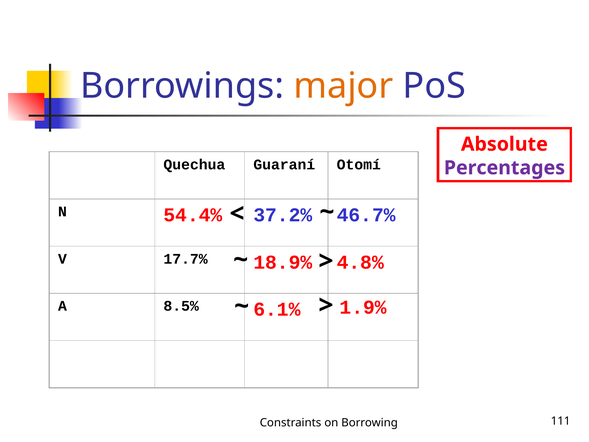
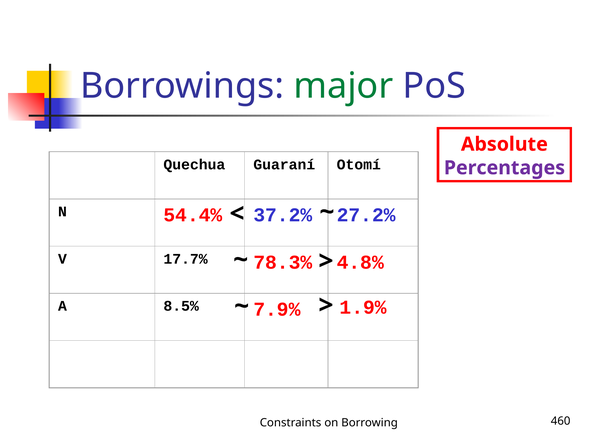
major colour: orange -> green (343, 86)
46.7%: 46.7% -> 27.2% (366, 215)
18.9%: 18.9% -> 78.3% (283, 262)
6.1%: 6.1% -> 7.9% (277, 309)
111: 111 -> 460 (561, 421)
